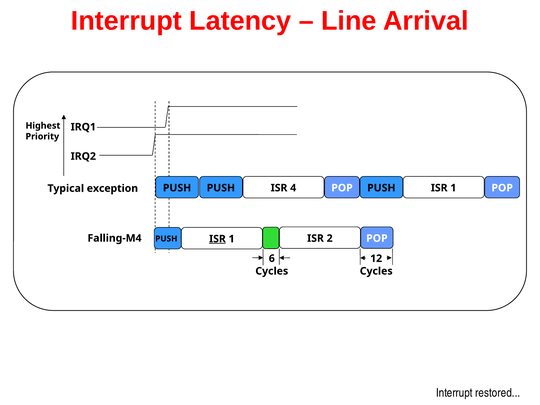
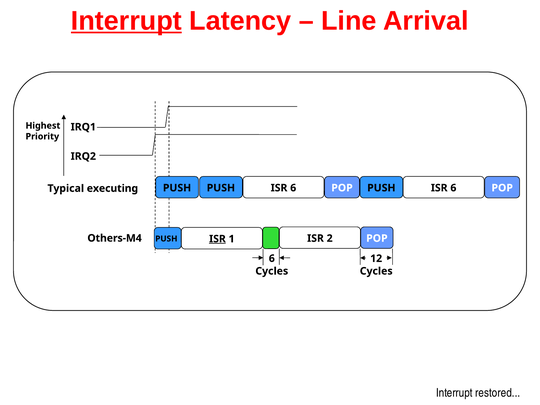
Interrupt underline: none -> present (126, 21)
4: 4 -> 6 (293, 188)
1: 1 -> 6 (453, 188)
exception: exception -> executing (112, 188)
Falling-M4: Falling-M4 -> Others-M4 (115, 238)
